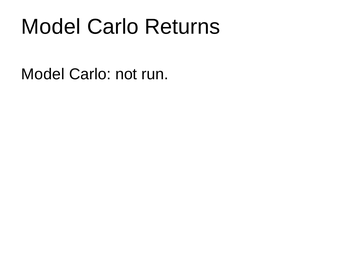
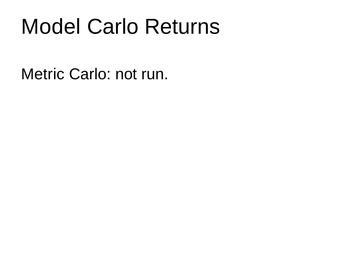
Model: Model -> Metric (43, 74)
